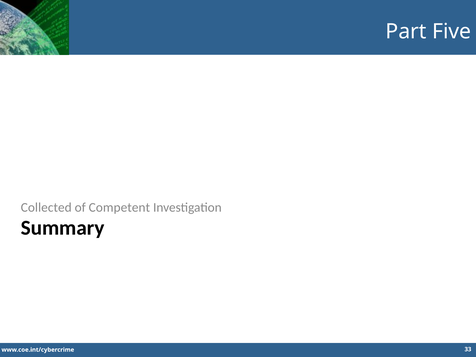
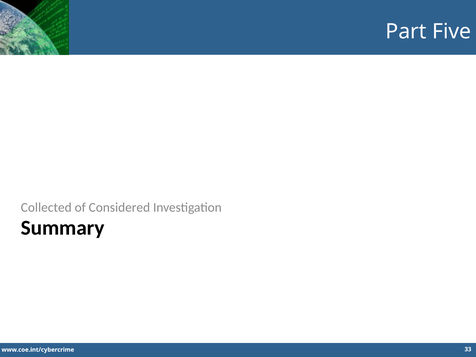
Competent: Competent -> Considered (119, 208)
